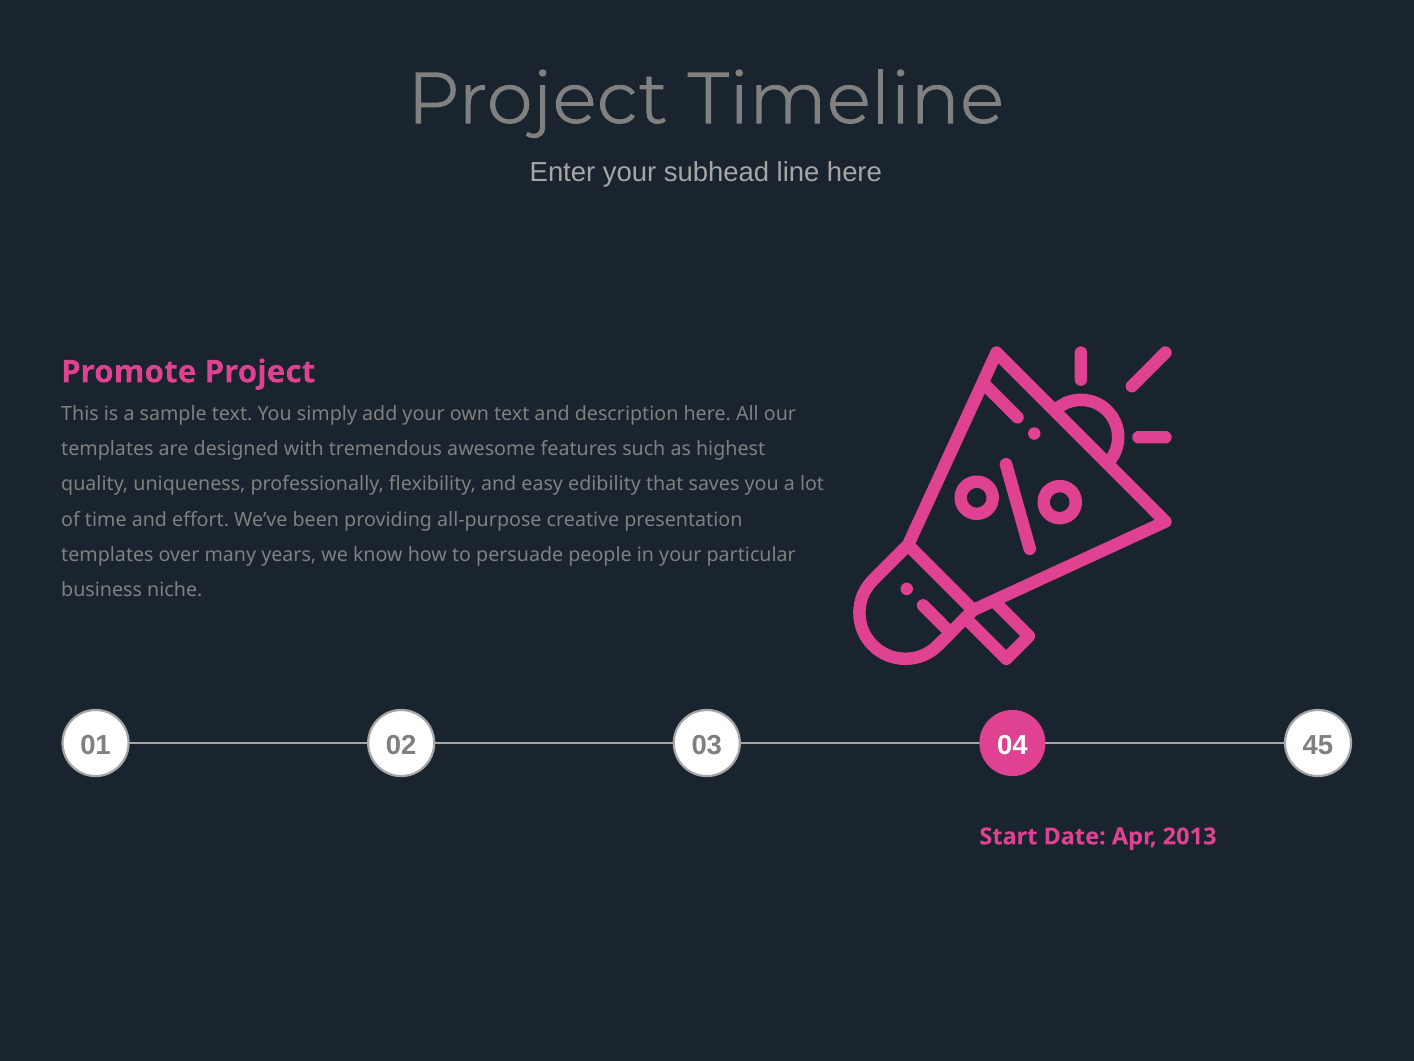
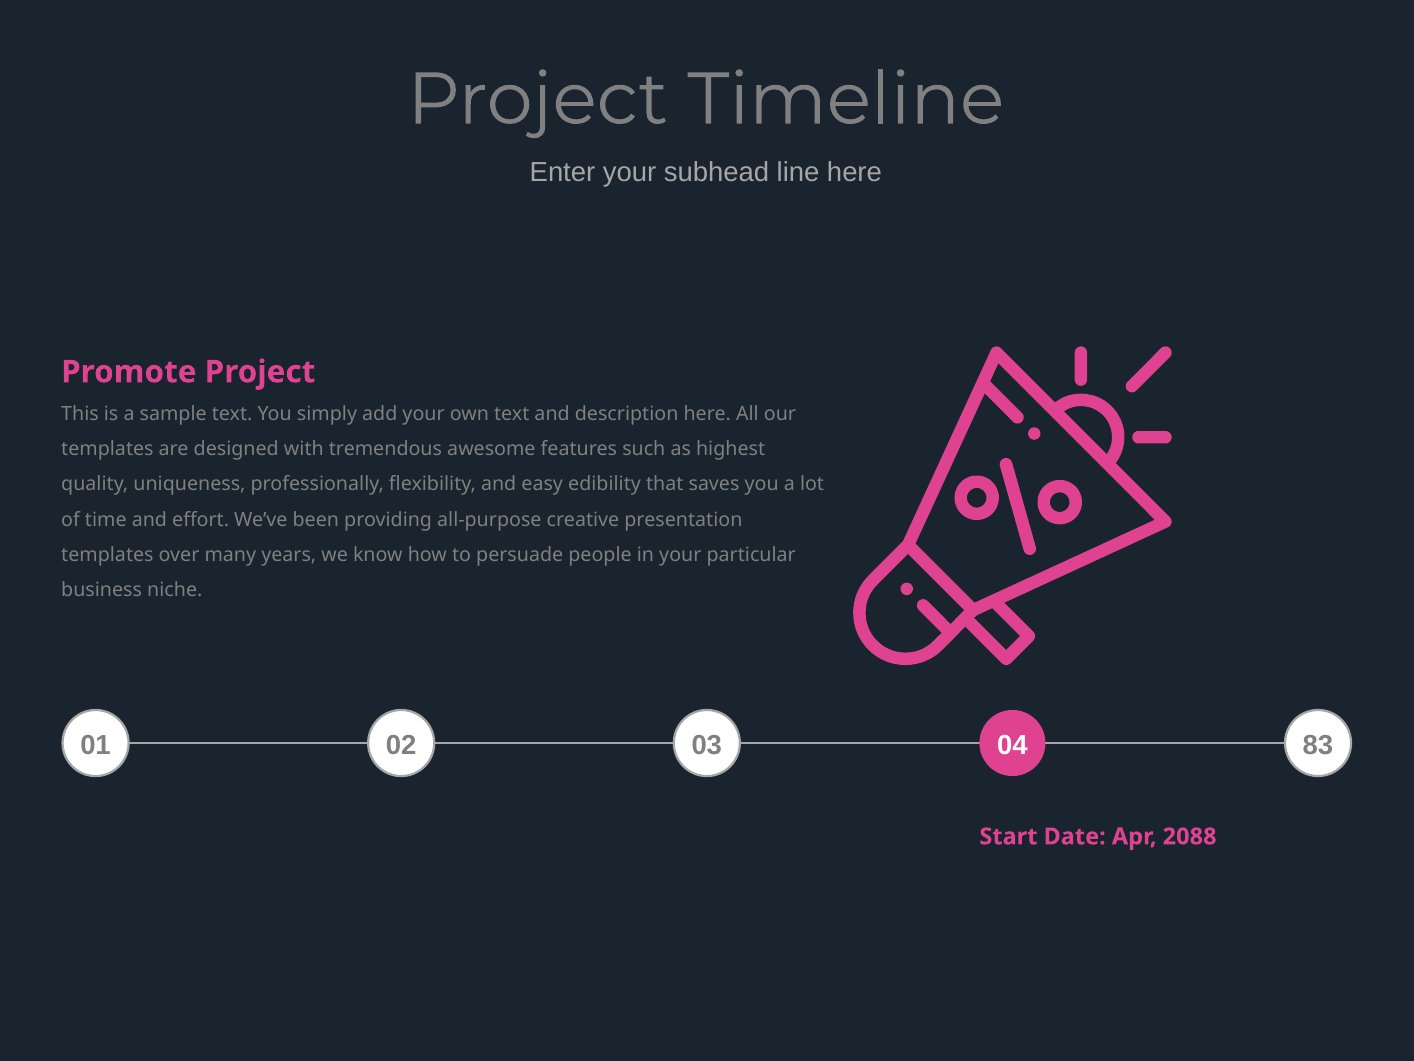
45: 45 -> 83 (1318, 745)
2013: 2013 -> 2088 (1190, 836)
